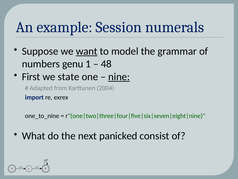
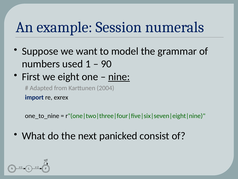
want underline: present -> none (87, 51)
genu: genu -> used (73, 64)
48: 48 -> 90 (106, 64)
state: state -> eight (69, 77)
